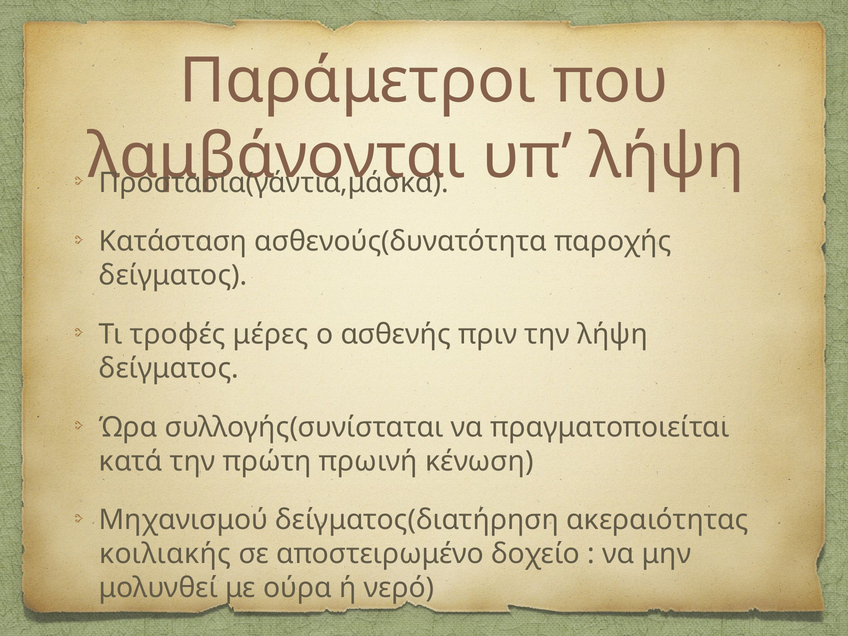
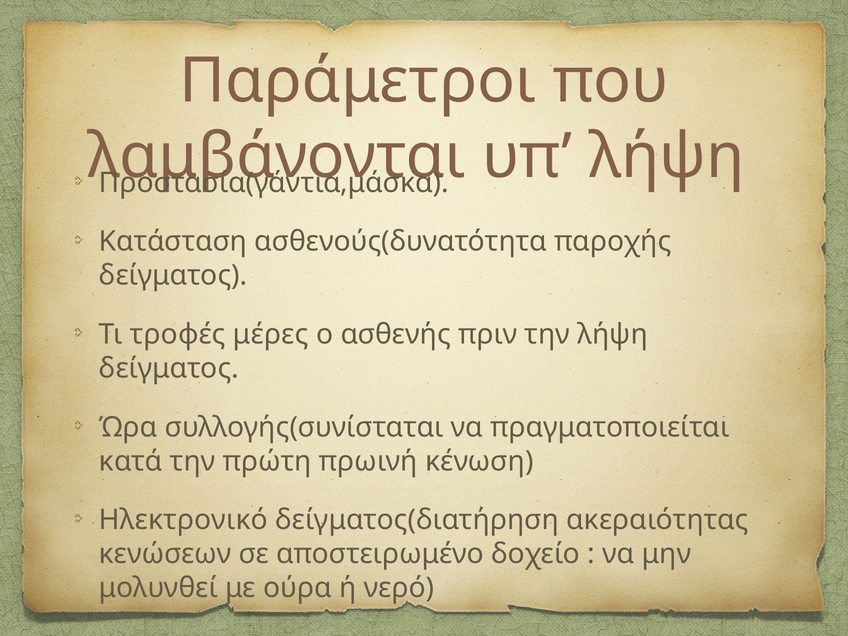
Μηχανισμού: Μηχανισμού -> Ηλεκτρονικό (183, 520)
κοιλιακής: κοιλιακής -> κενώσεων (165, 554)
